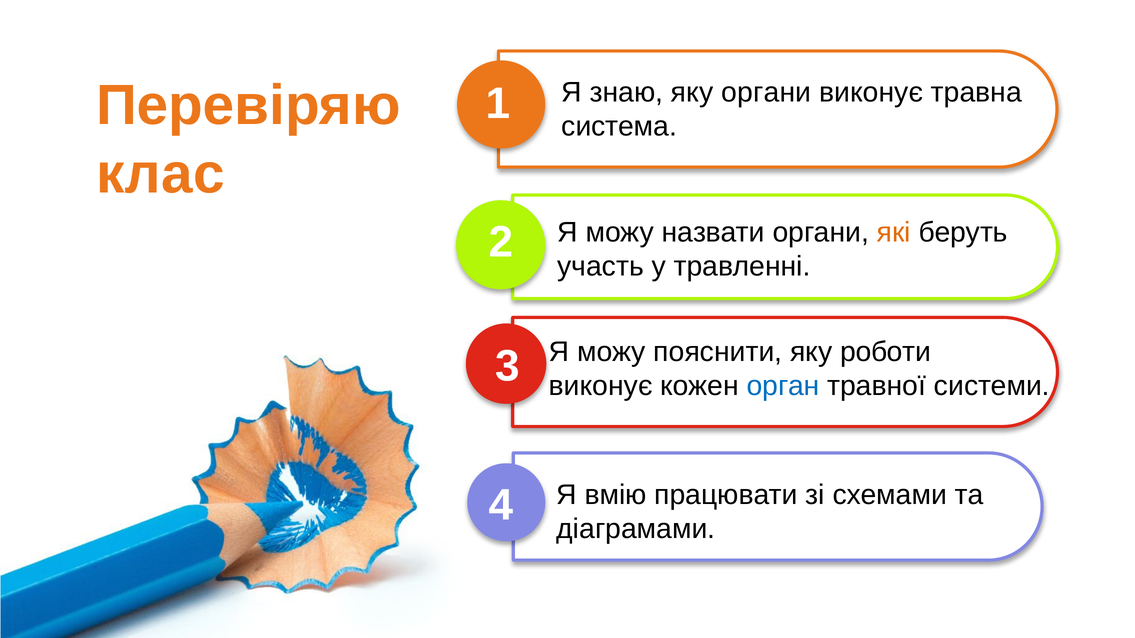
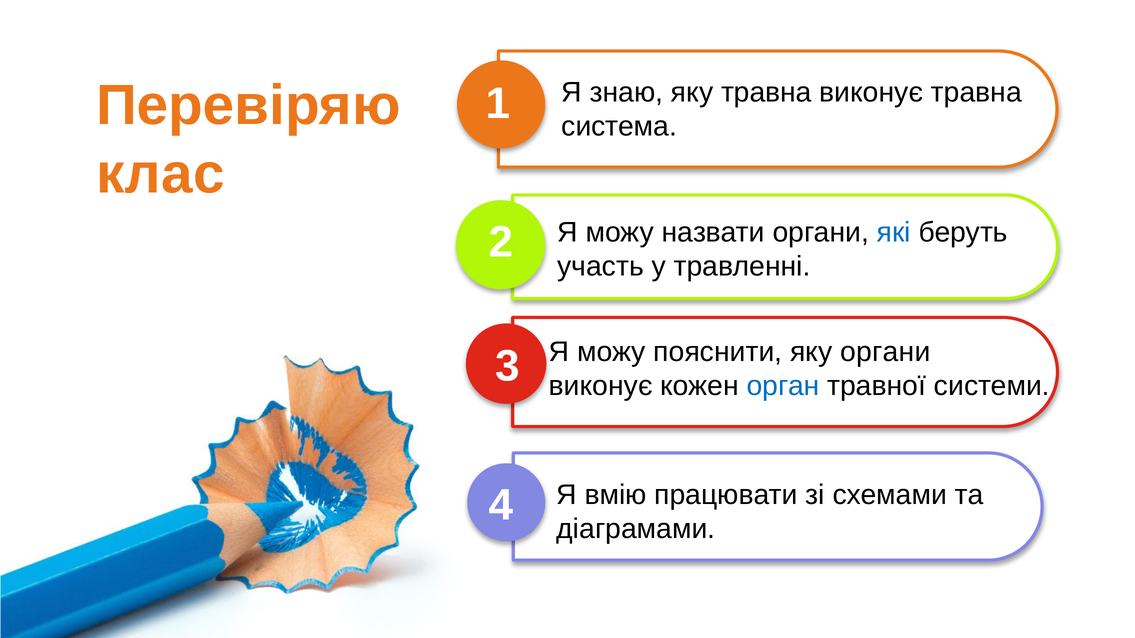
яку органи: органи -> травна (766, 92)
які colour: orange -> blue (894, 233)
яку роботи: роботи -> органи (885, 352)
